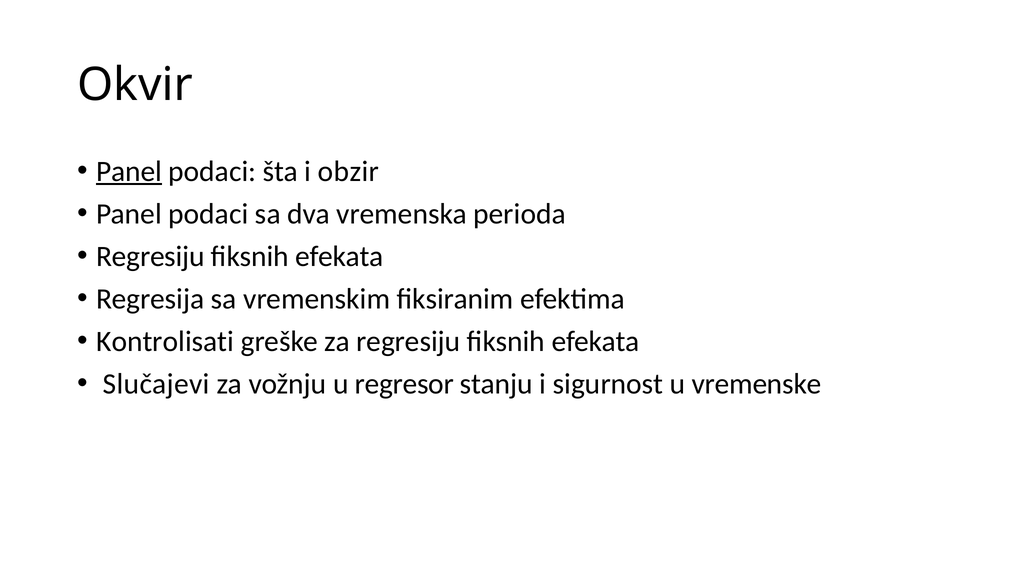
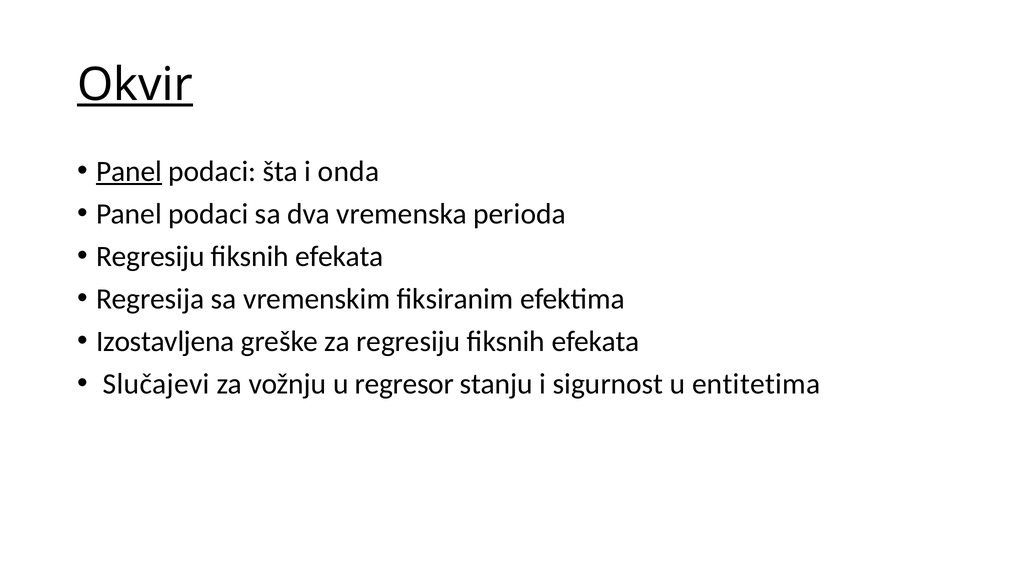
Okvir underline: none -> present (135, 85)
obzir: obzir -> onda (349, 171)
Kontrolisati: Kontrolisati -> Izostavljena (165, 341)
vremenske: vremenske -> entitetima (756, 384)
